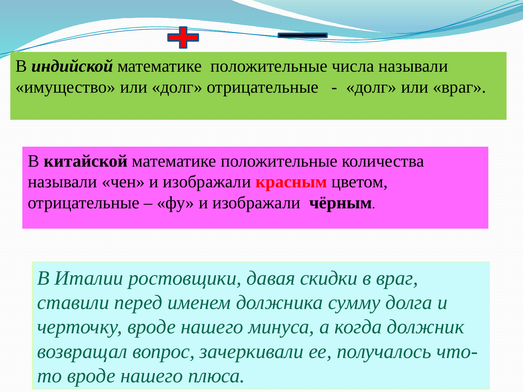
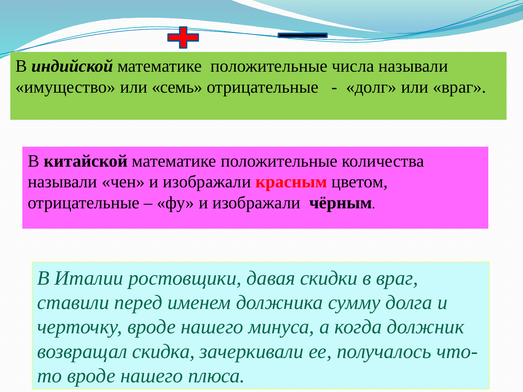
или долг: долг -> семь (177, 87)
вопрос: вопрос -> скидка (164, 352)
